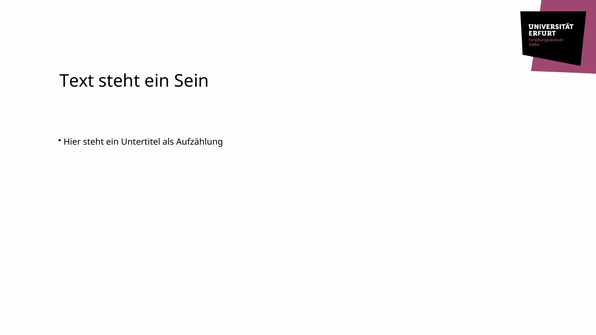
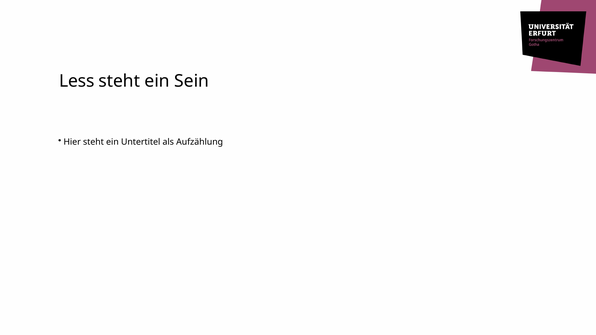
Text: Text -> Less (77, 81)
